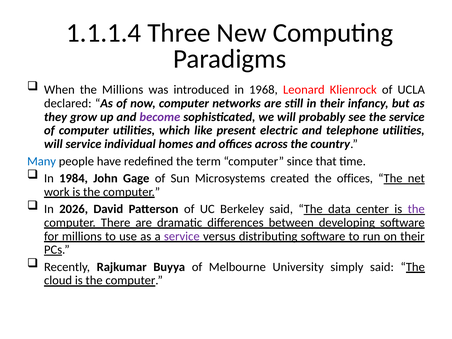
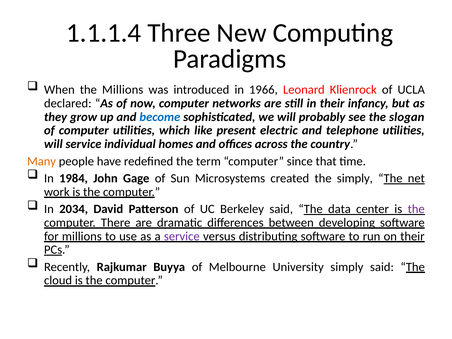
1968: 1968 -> 1966 (263, 90)
become colour: purple -> blue (160, 117)
the service: service -> slogan (407, 117)
Many colour: blue -> orange (42, 161)
the offices: offices -> simply (355, 178)
2026: 2026 -> 2034 (74, 209)
